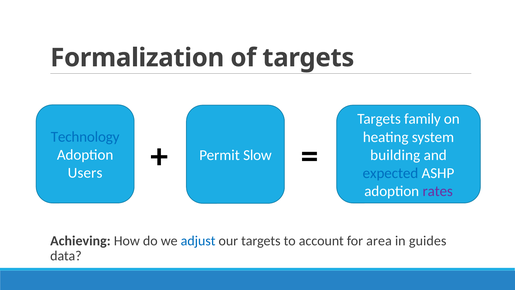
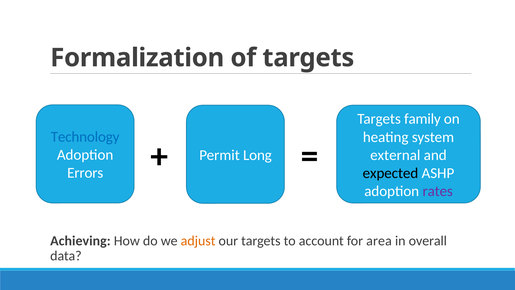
building: building -> external (395, 155)
Users: Users -> Errors (85, 173)
Slow: Slow -> Long (257, 155)
expected colour: blue -> black (390, 173)
adjust colour: blue -> orange (198, 241)
guides: guides -> overall (428, 241)
